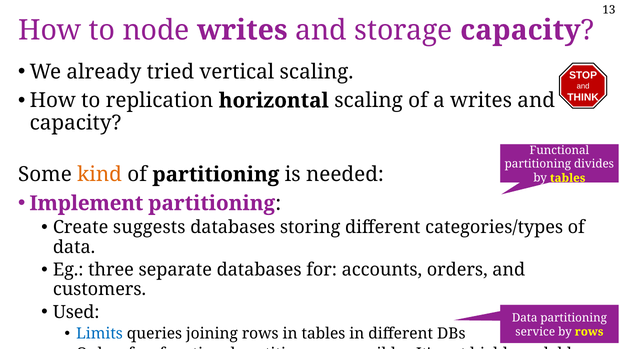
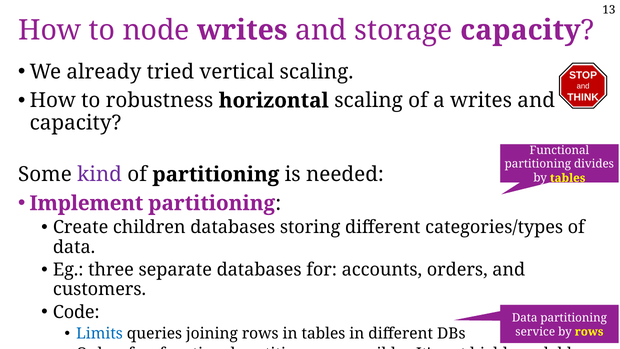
replication: replication -> robustness (159, 100)
kind colour: orange -> purple (100, 174)
suggests: suggests -> children (149, 227)
Used: Used -> Code (76, 312)
